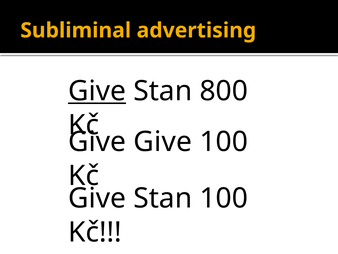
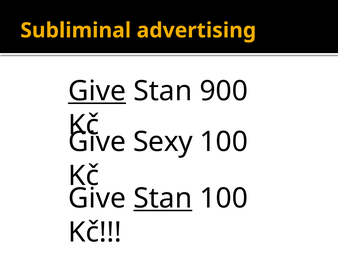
800: 800 -> 900 (224, 91)
Give: Give -> Sexy (163, 142)
Stan underline: none -> present (163, 198)
